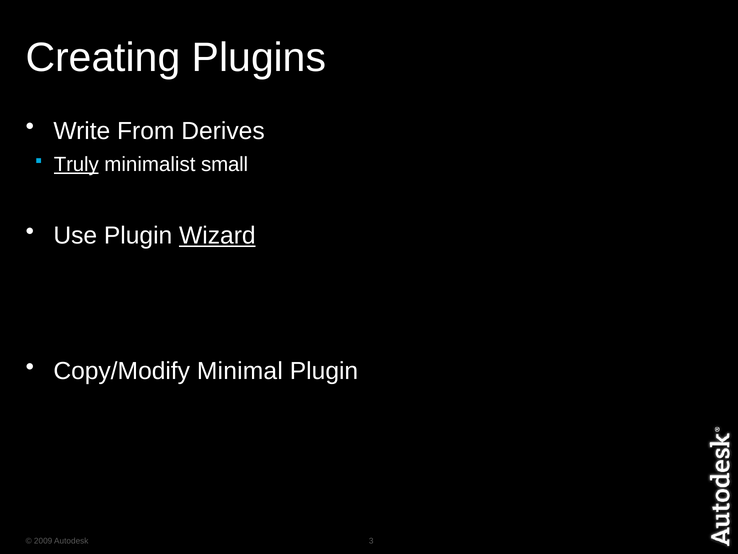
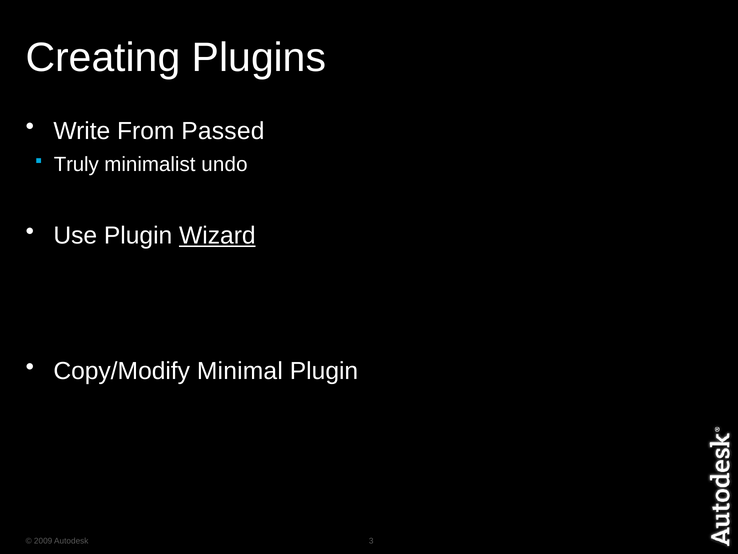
Derives: Derives -> Passed (223, 131)
Truly underline: present -> none (76, 164)
small: small -> undo (224, 164)
